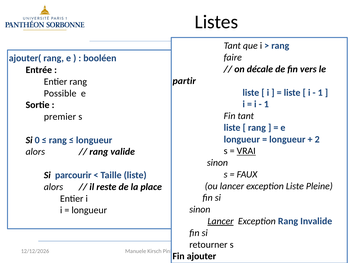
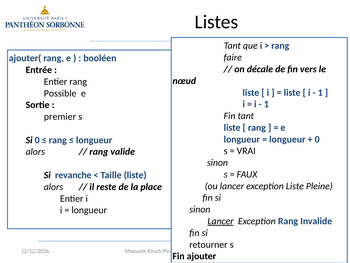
partir: partir -> nœud (184, 81)
2: 2 -> 0 (317, 139)
VRAI underline: present -> none (246, 151)
parcourir: parcourir -> revanche (73, 175)
